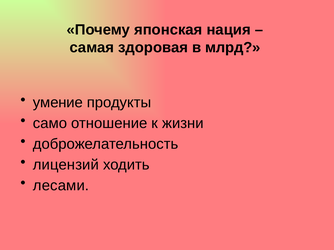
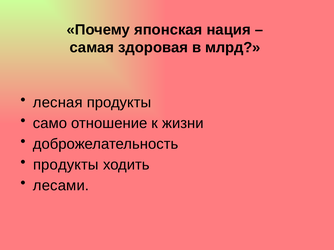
умение: умение -> лесная (58, 103)
лицензий: лицензий -> продукты (66, 165)
